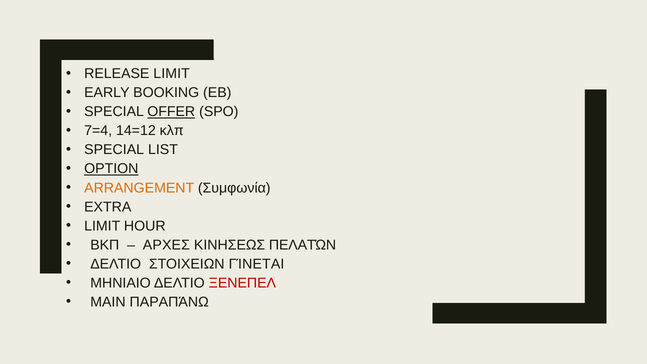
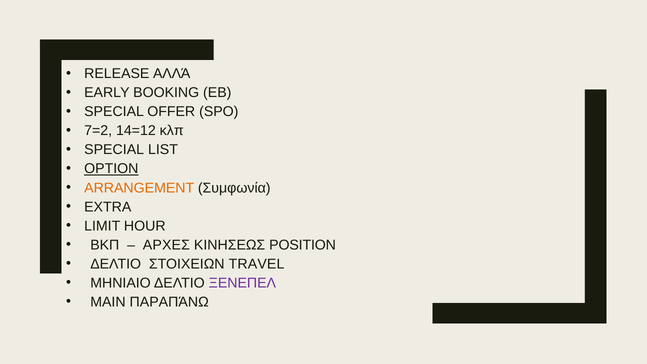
RELEASE LIMIT: LIMIT -> ΑΛΛΆ (172, 74)
OFFER underline: present -> none (171, 112)
7=4: 7=4 -> 7=2 (98, 131)
ΠΕΛΑΤΏΝ: ΠΕΛΑΤΏΝ -> POSITION (303, 245)
ΓΊΝΕΤΑΙ: ΓΊΝΕΤΑΙ -> TRAVEL (257, 264)
ΞΕΝΕΠΕΛ colour: red -> purple (242, 283)
